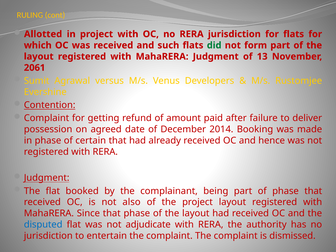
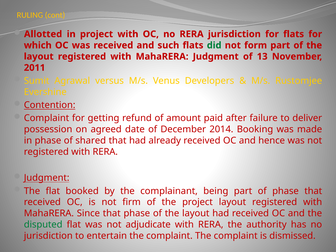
2061: 2061 -> 2011 (35, 68)
certain: certain -> shared (91, 141)
also: also -> firm (132, 202)
disputed colour: blue -> green (43, 225)
